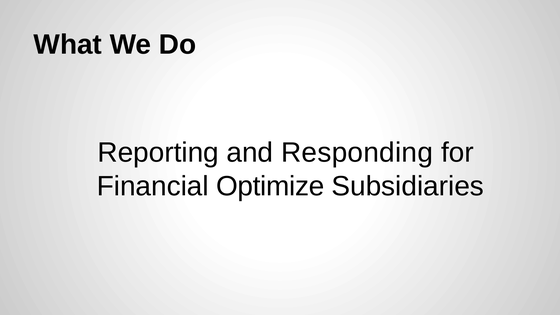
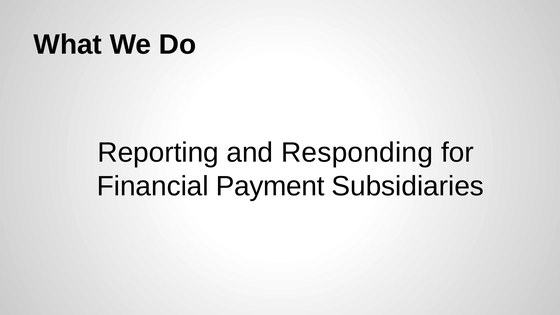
Optimize: Optimize -> Payment (270, 186)
